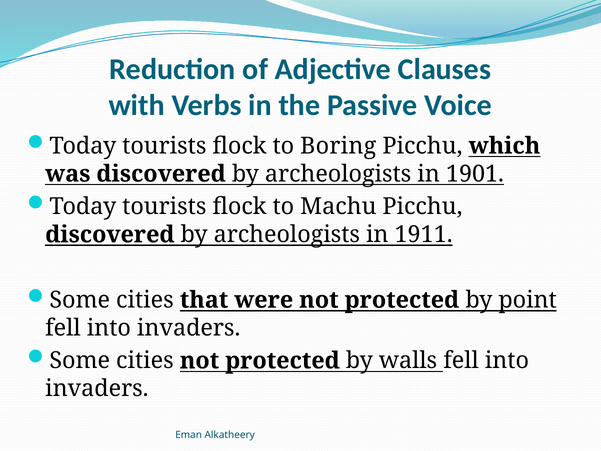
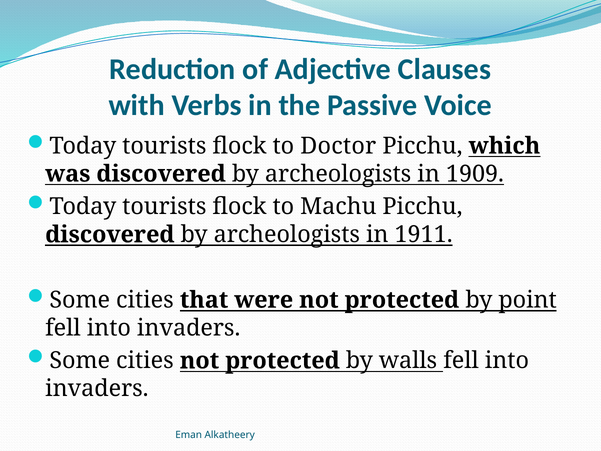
Boring: Boring -> Doctor (338, 146)
1901: 1901 -> 1909 (475, 174)
